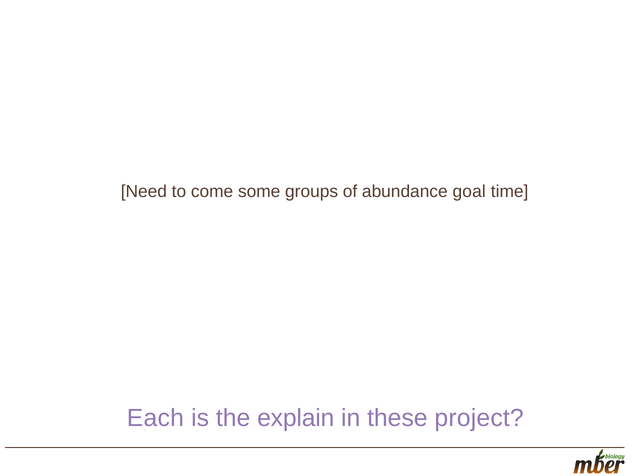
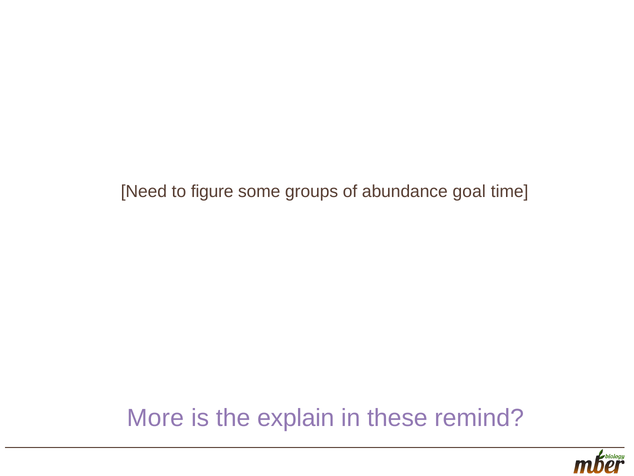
come: come -> figure (212, 191)
Each: Each -> More (155, 418)
project: project -> remind (479, 418)
